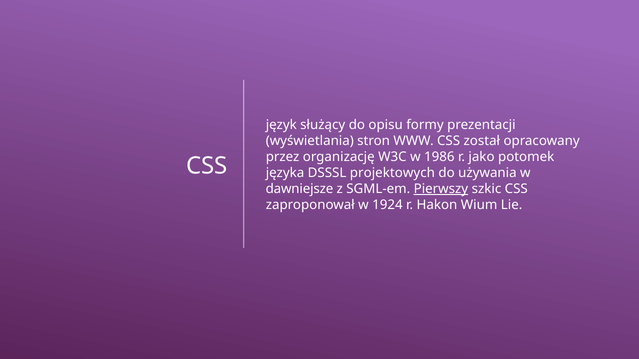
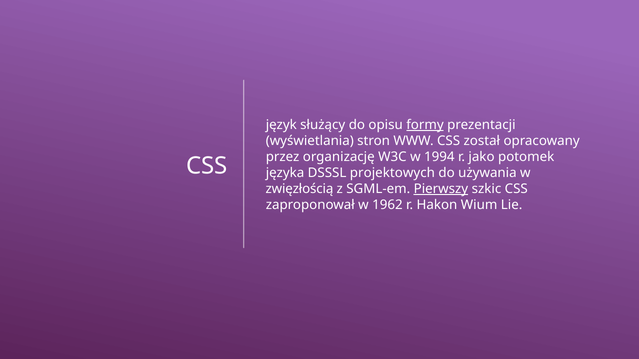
formy underline: none -> present (425, 125)
1986: 1986 -> 1994 (439, 157)
dawniejsze: dawniejsze -> zwięzłością (299, 189)
1924: 1924 -> 1962 (387, 205)
